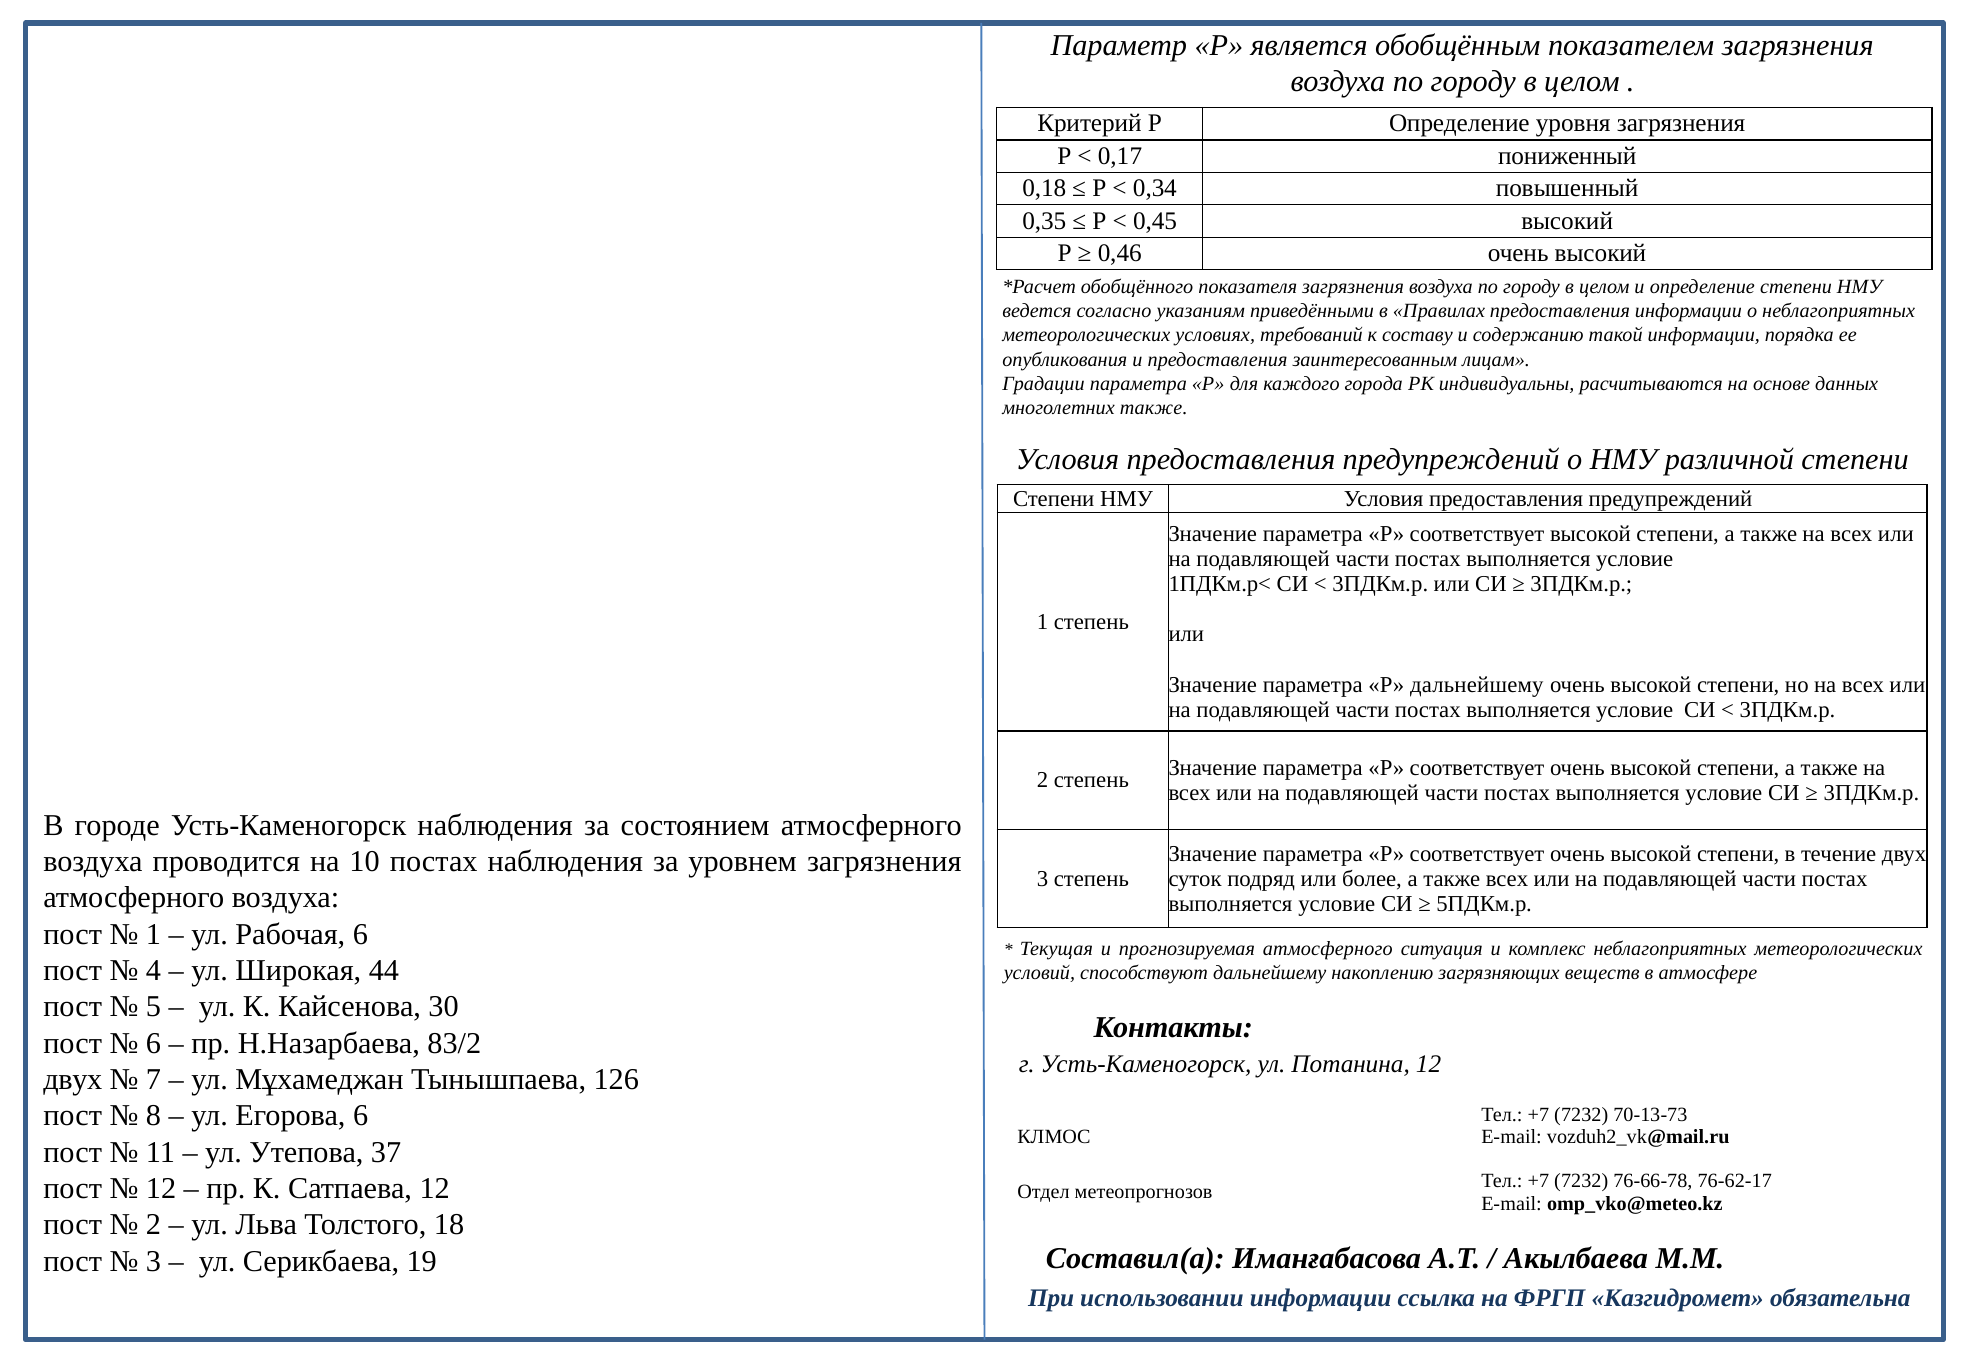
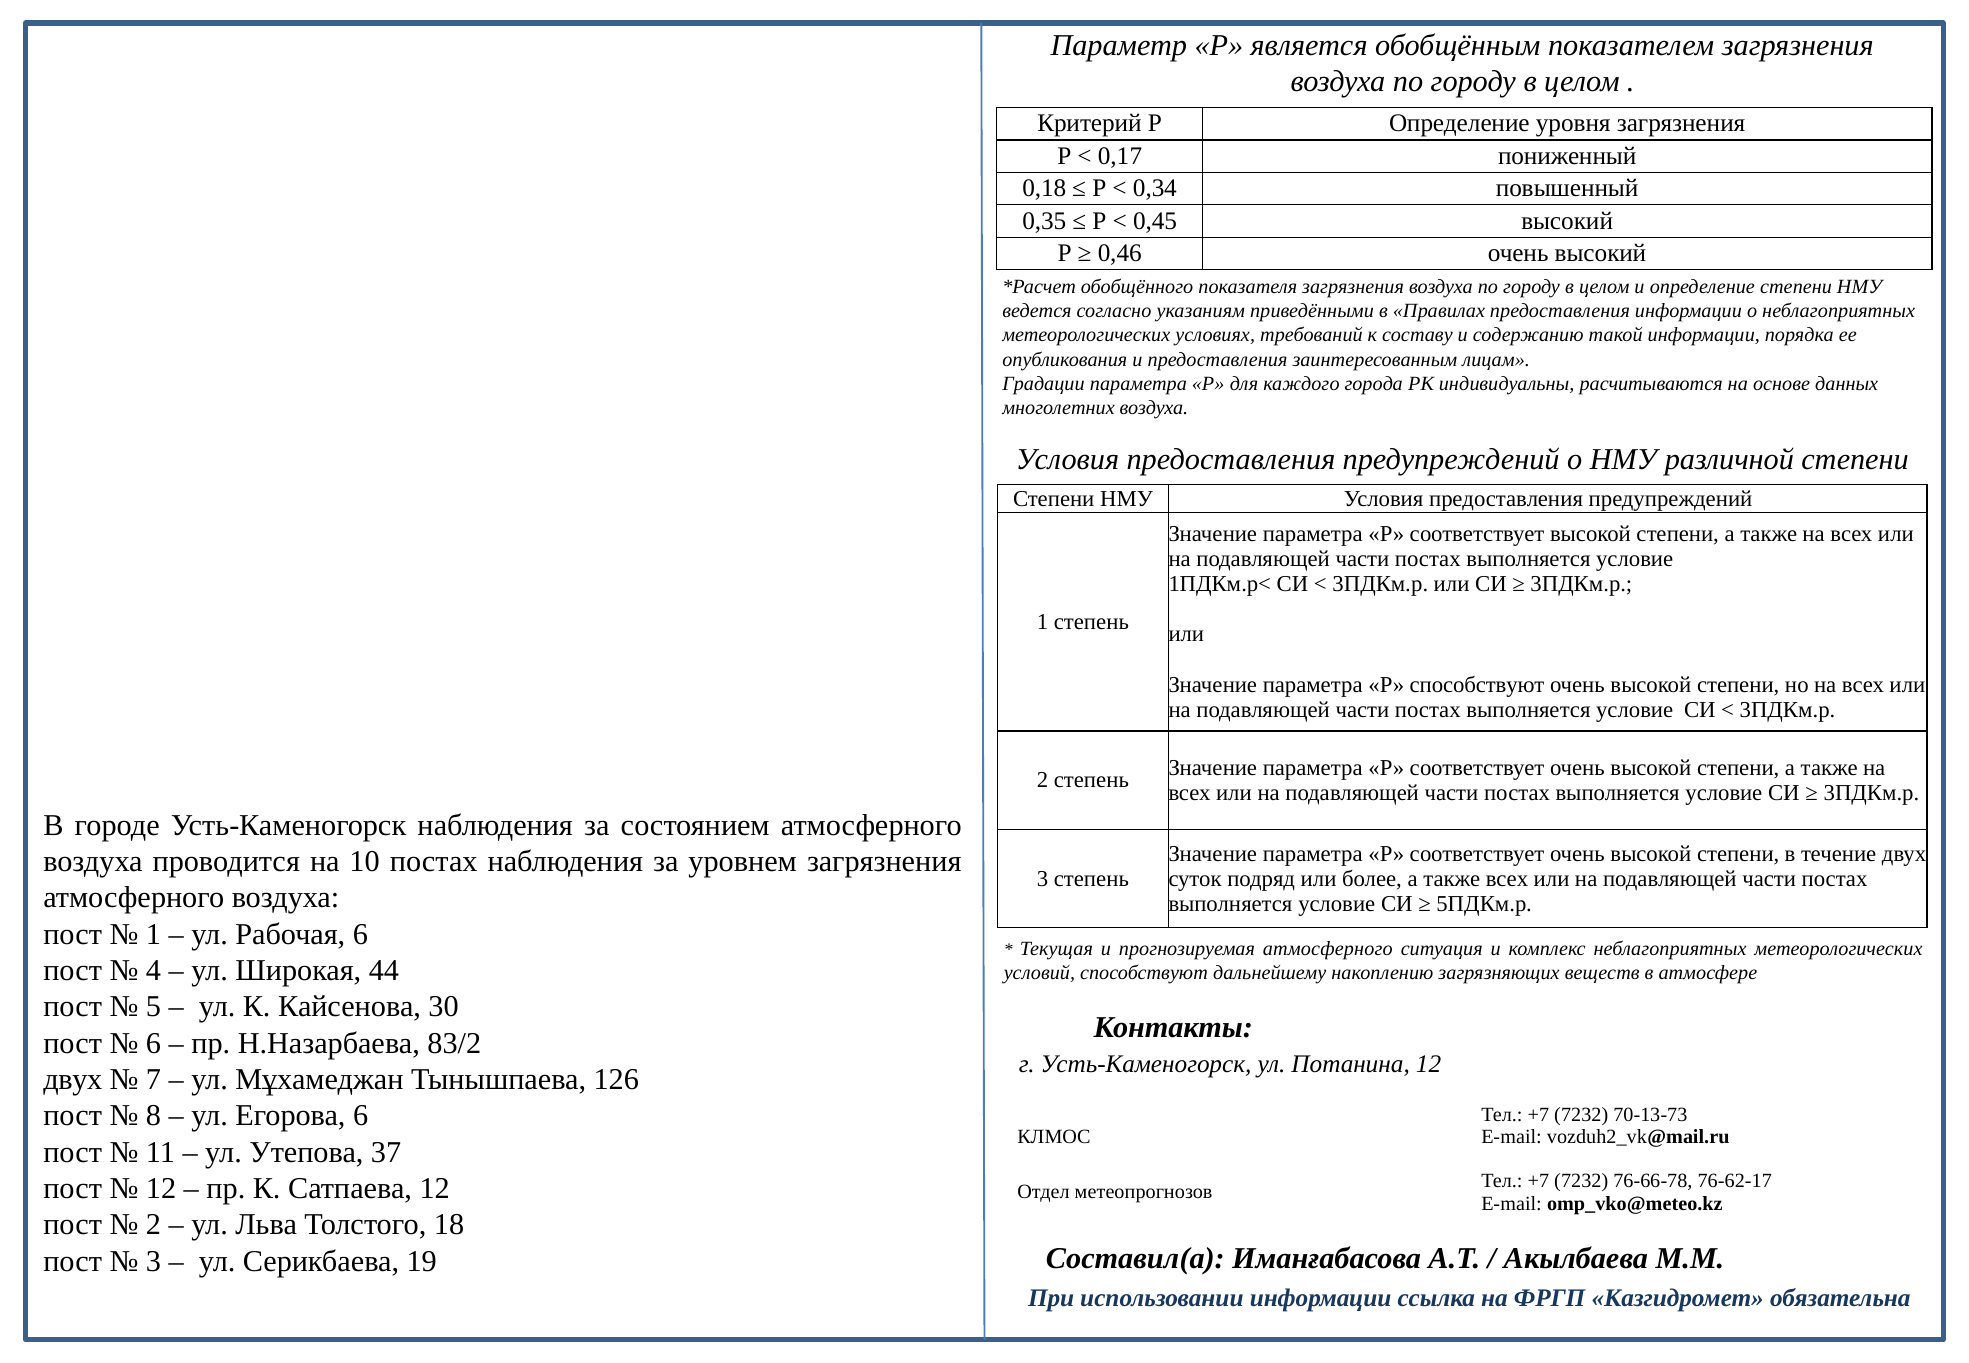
многолетних также: также -> воздуха (1154, 408)
Р дальнейшему: дальнейшему -> способствуют (1477, 685)
